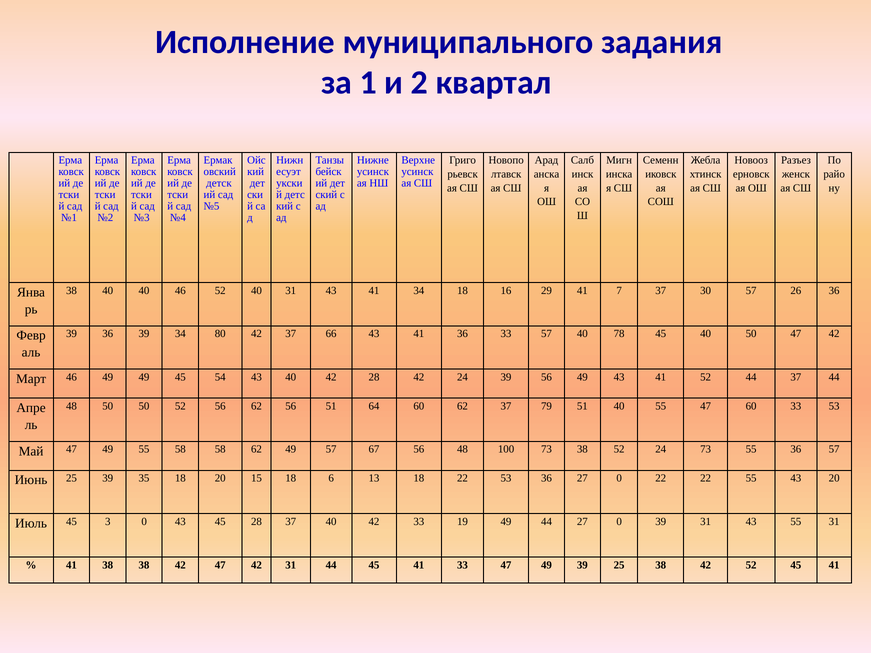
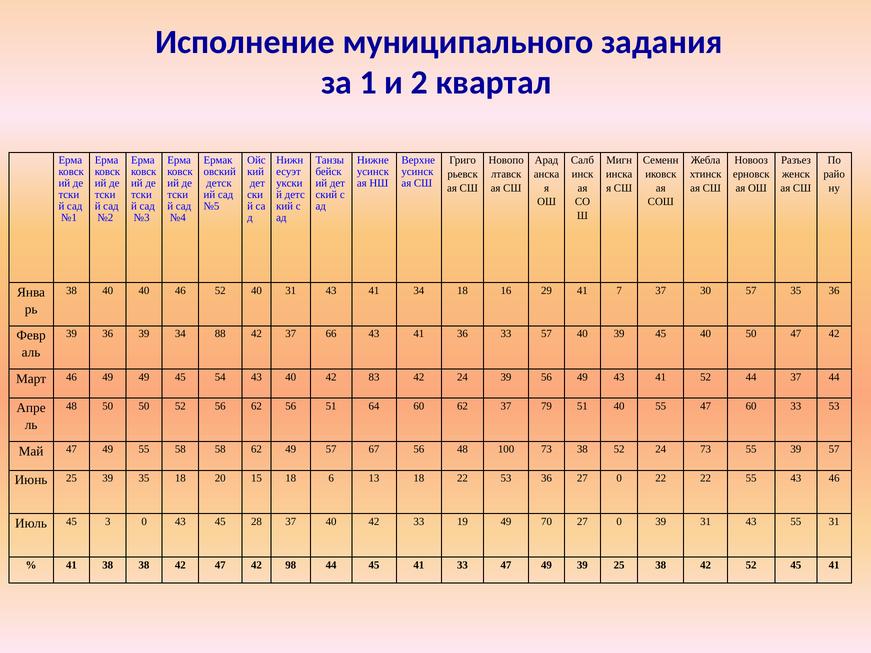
57 26: 26 -> 35 (796, 291)
80: 80 -> 88 (220, 334)
40 78: 78 -> 39 (619, 334)
42 28: 28 -> 83 (374, 377)
55 36: 36 -> 39 (796, 450)
43 20: 20 -> 46 (834, 478)
49 44: 44 -> 70 (547, 522)
42 31: 31 -> 98 (291, 565)
